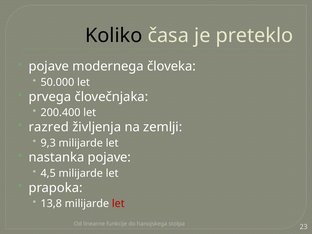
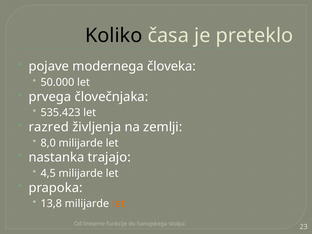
200.400: 200.400 -> 535.423 (61, 113)
9,3: 9,3 -> 8,0 (48, 143)
nastanka pojave: pojave -> trajajo (109, 157)
let colour: red -> orange (118, 204)
